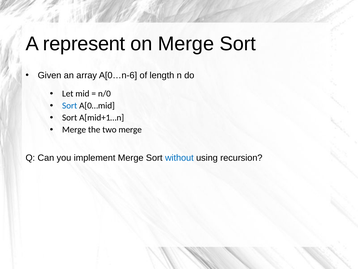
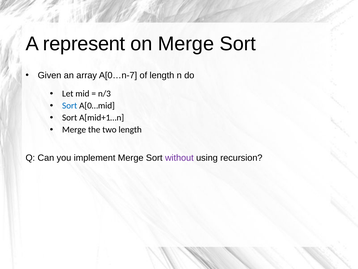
A[0…n-6: A[0…n-6 -> A[0…n-7 (118, 75)
n/0: n/0 -> n/3 (104, 93)
two merge: merge -> length (130, 129)
without colour: blue -> purple (179, 158)
